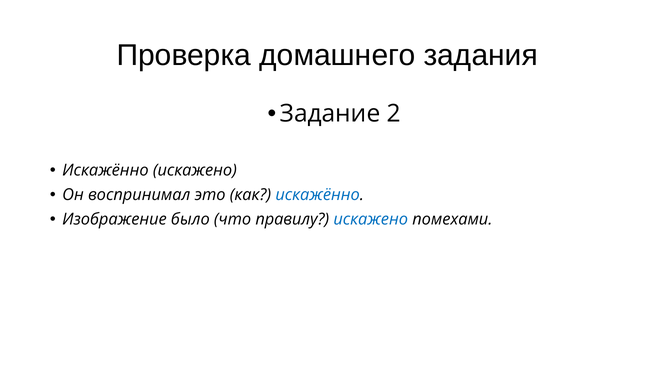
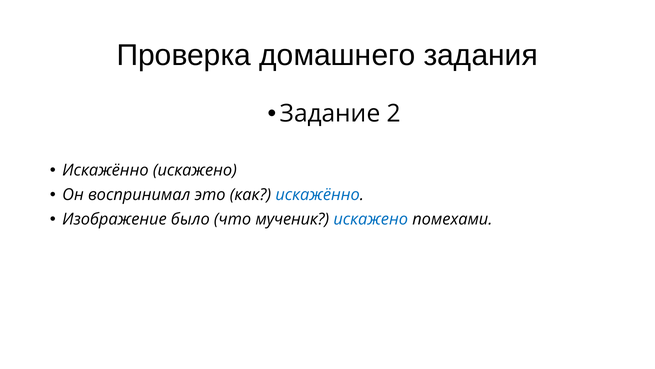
правилу: правилу -> мученик (292, 219)
